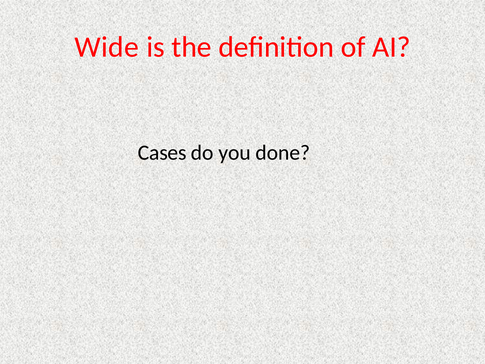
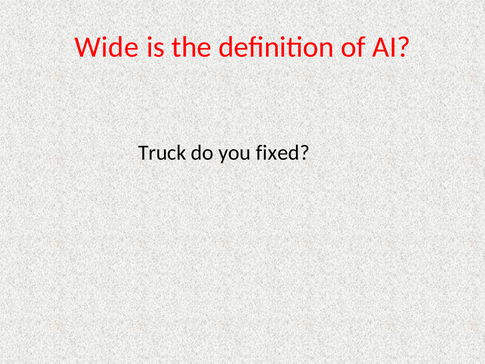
Cases: Cases -> Truck (162, 153)
done: done -> fixed (283, 153)
